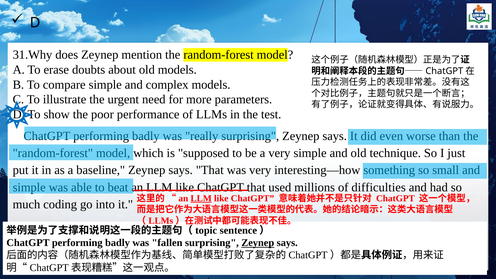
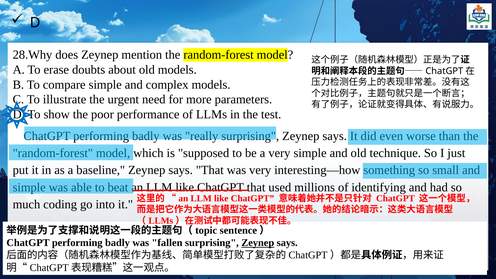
31.Why: 31.Why -> 28.Why (32, 55)
difficulties: difficulties -> identifying (379, 187)
LLM underline: present -> none (201, 198)
